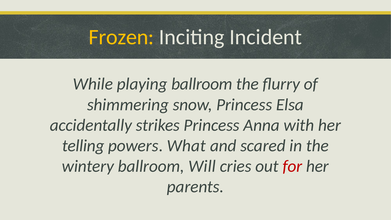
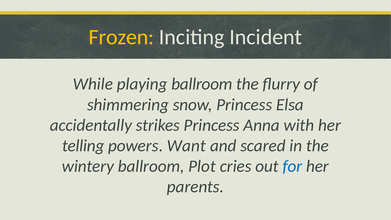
What: What -> Want (186, 146)
Will: Will -> Plot (202, 166)
for colour: red -> blue (292, 166)
